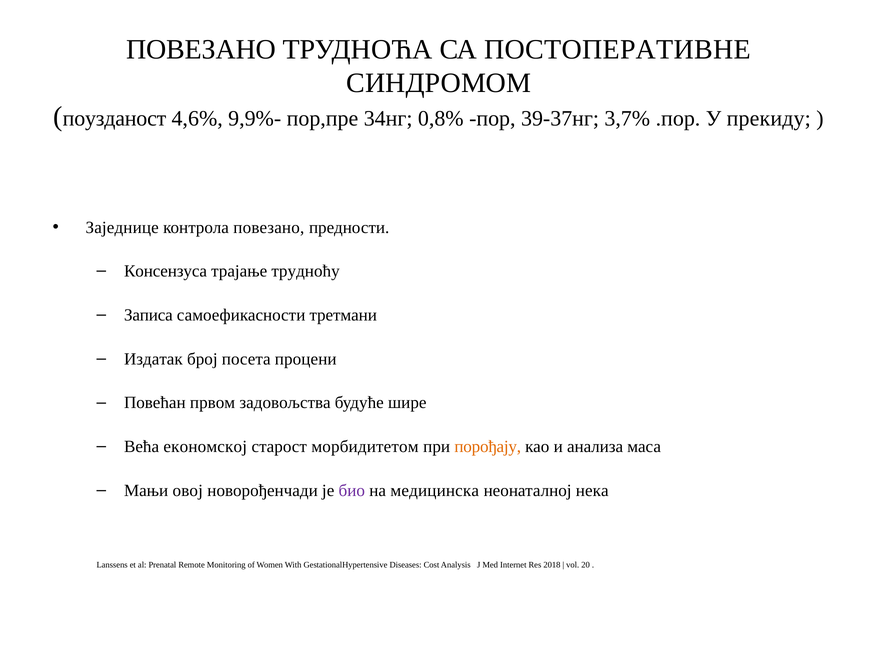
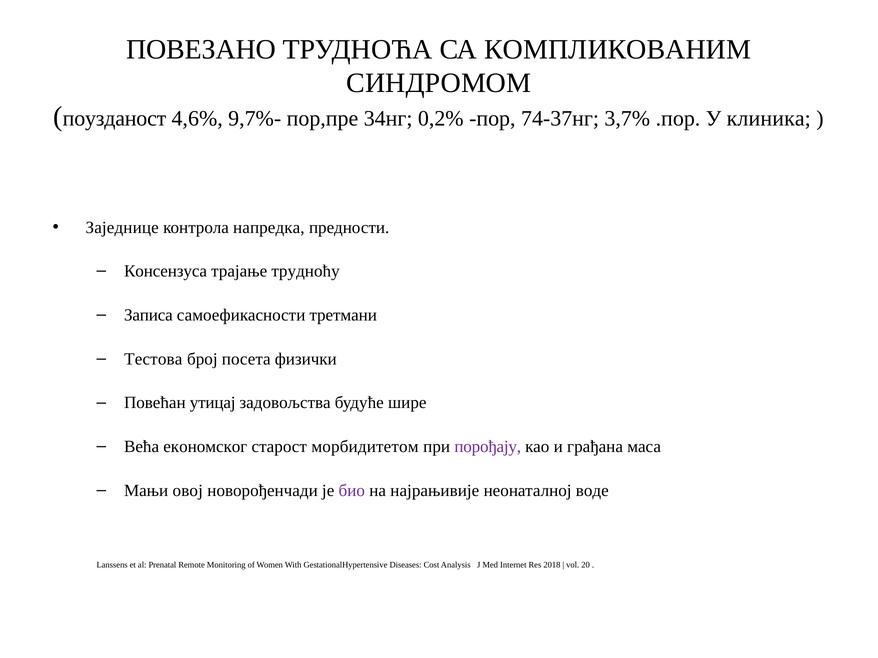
ПОСТОПЕРАТИВНЕ: ПОСТОПЕРАТИВНЕ -> КОМПЛИКОВАНИМ (618, 50)
9,9%-: 9,9%- -> 9,7%- (255, 119)
0,8%: 0,8% -> 0,2% (441, 119)
39-37нг: 39-37нг -> 74-37нг (560, 119)
прекиду: прекиду -> клиника (769, 119)
контрола повезано: повезано -> напредка (269, 228)
Издатак: Издатак -> Тестова (153, 359)
процени: процени -> физички (306, 359)
првом: првом -> утицај (213, 403)
економској: економској -> економског (205, 447)
порођају colour: orange -> purple (488, 447)
анализа: анализа -> грађана (595, 447)
медицинска: медицинска -> најрањивије (435, 491)
нека: нека -> воде (592, 491)
